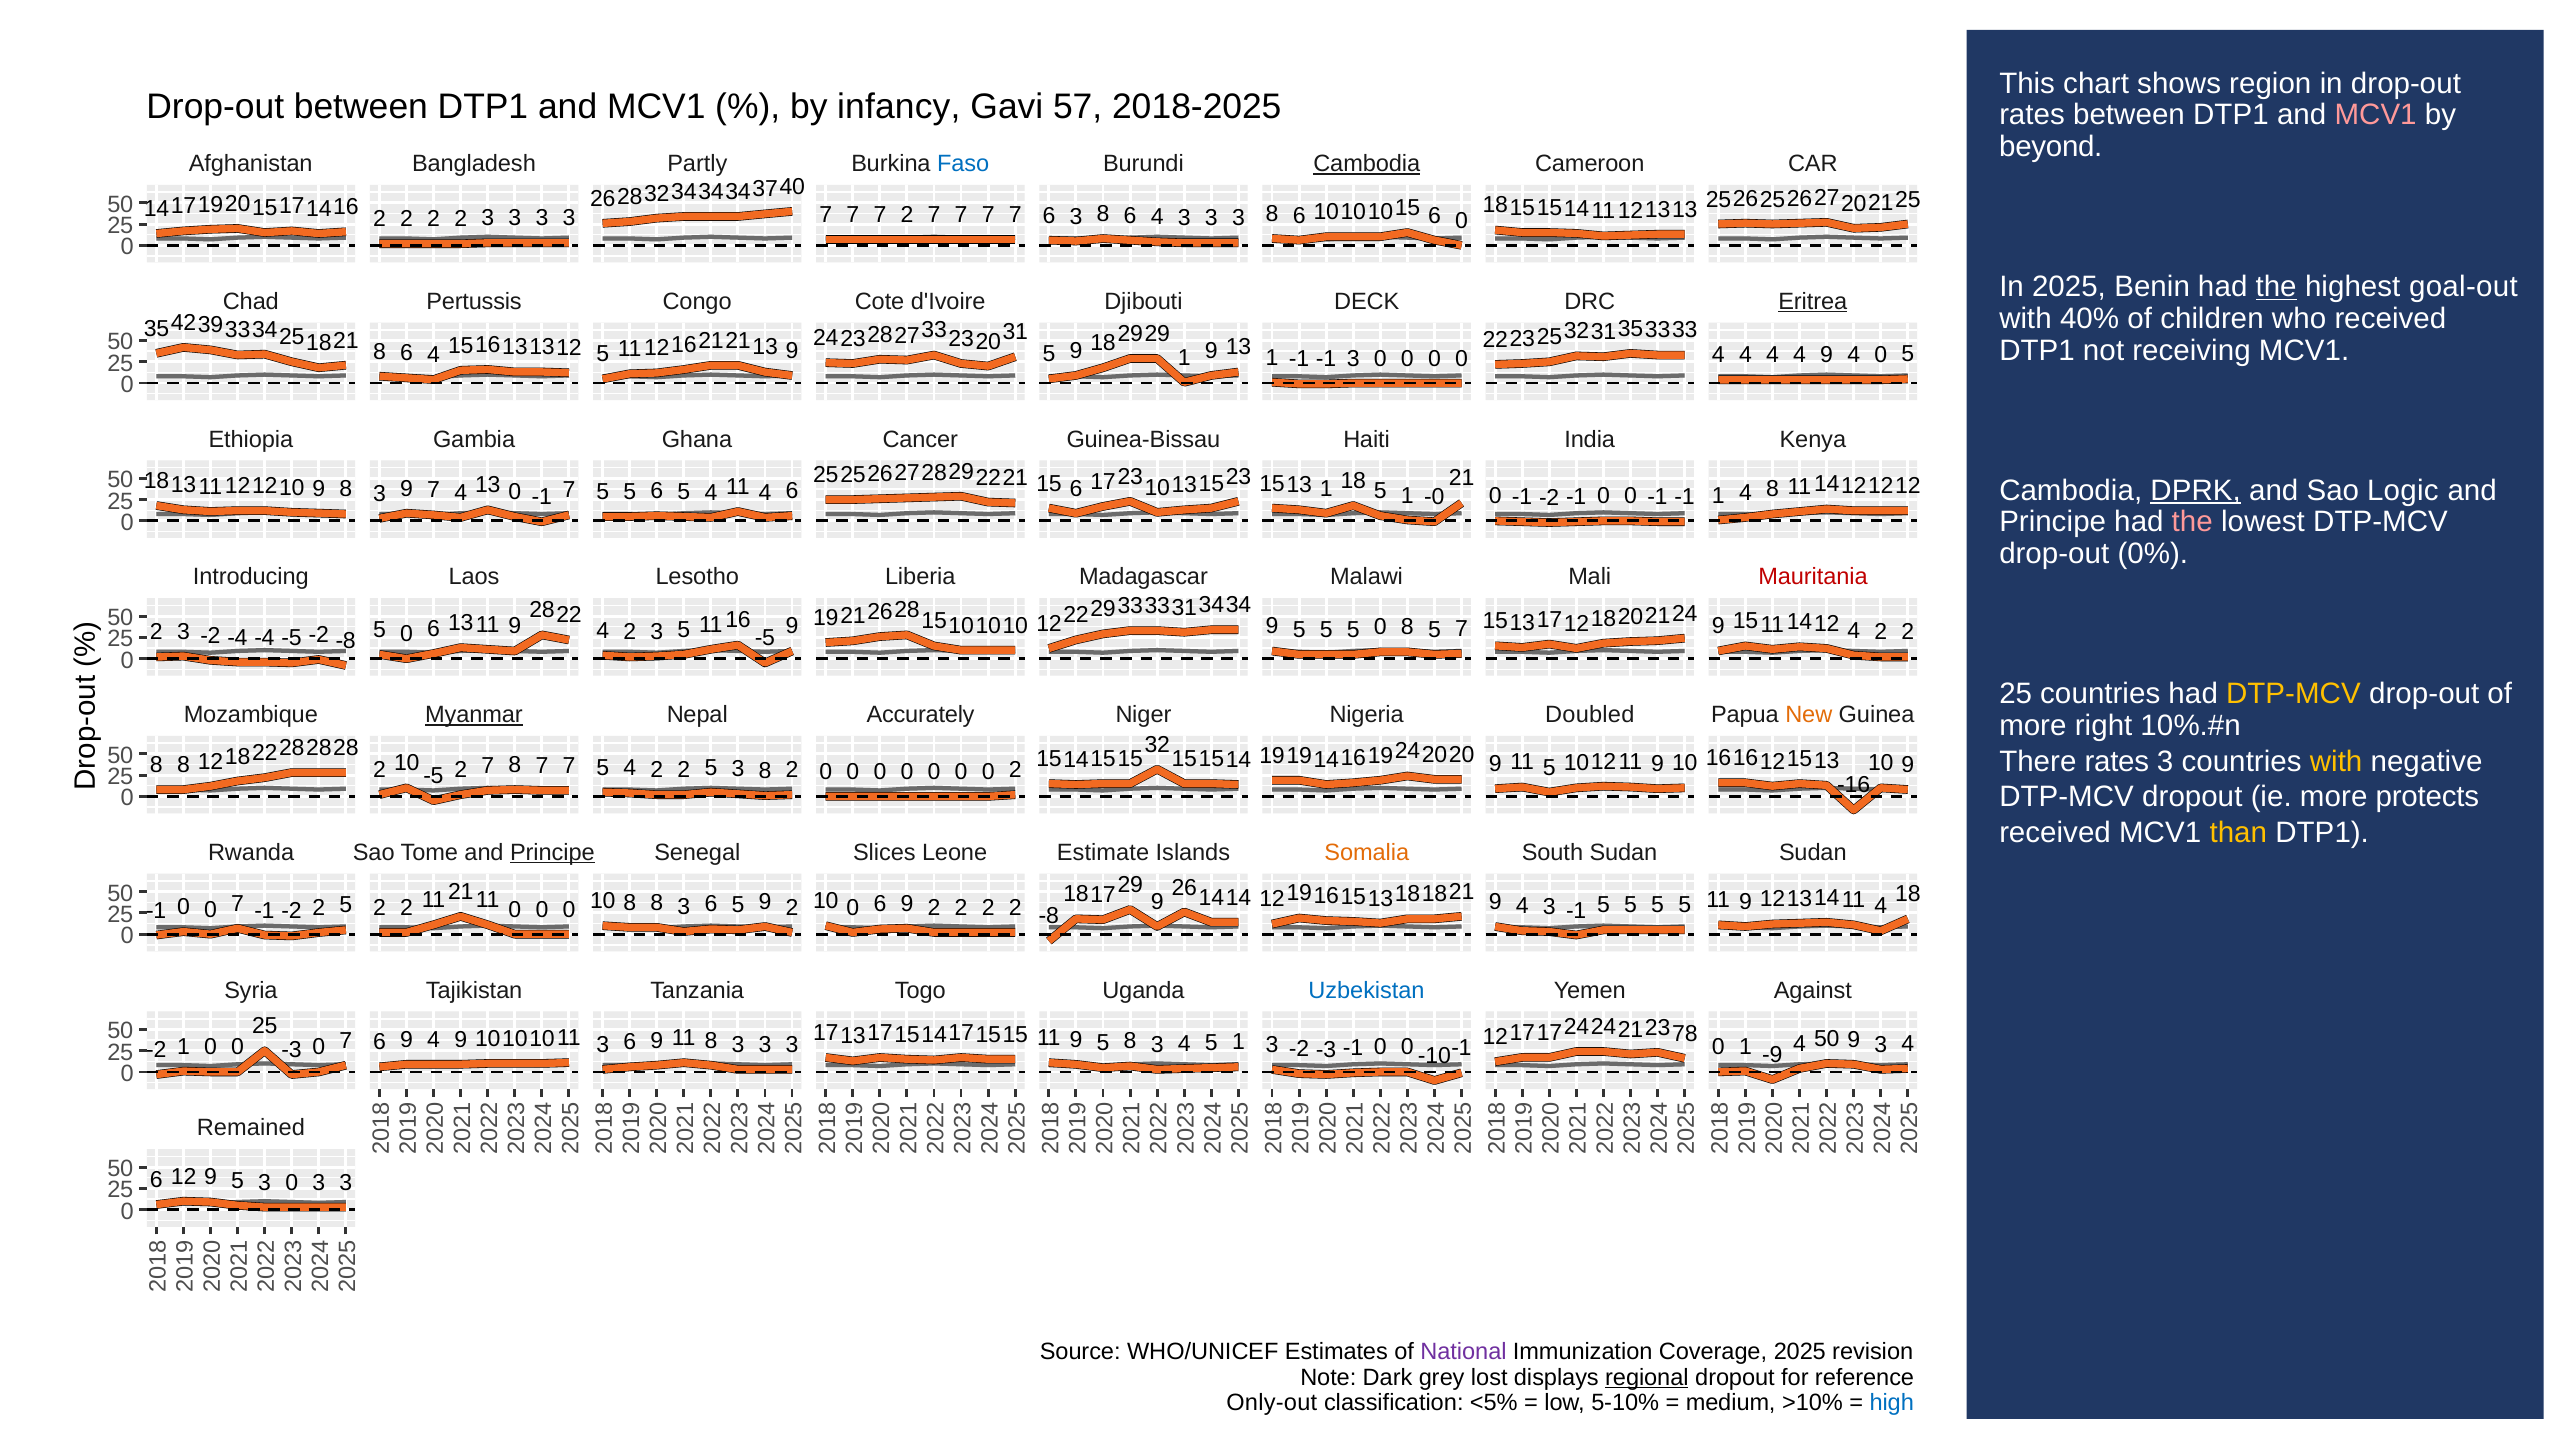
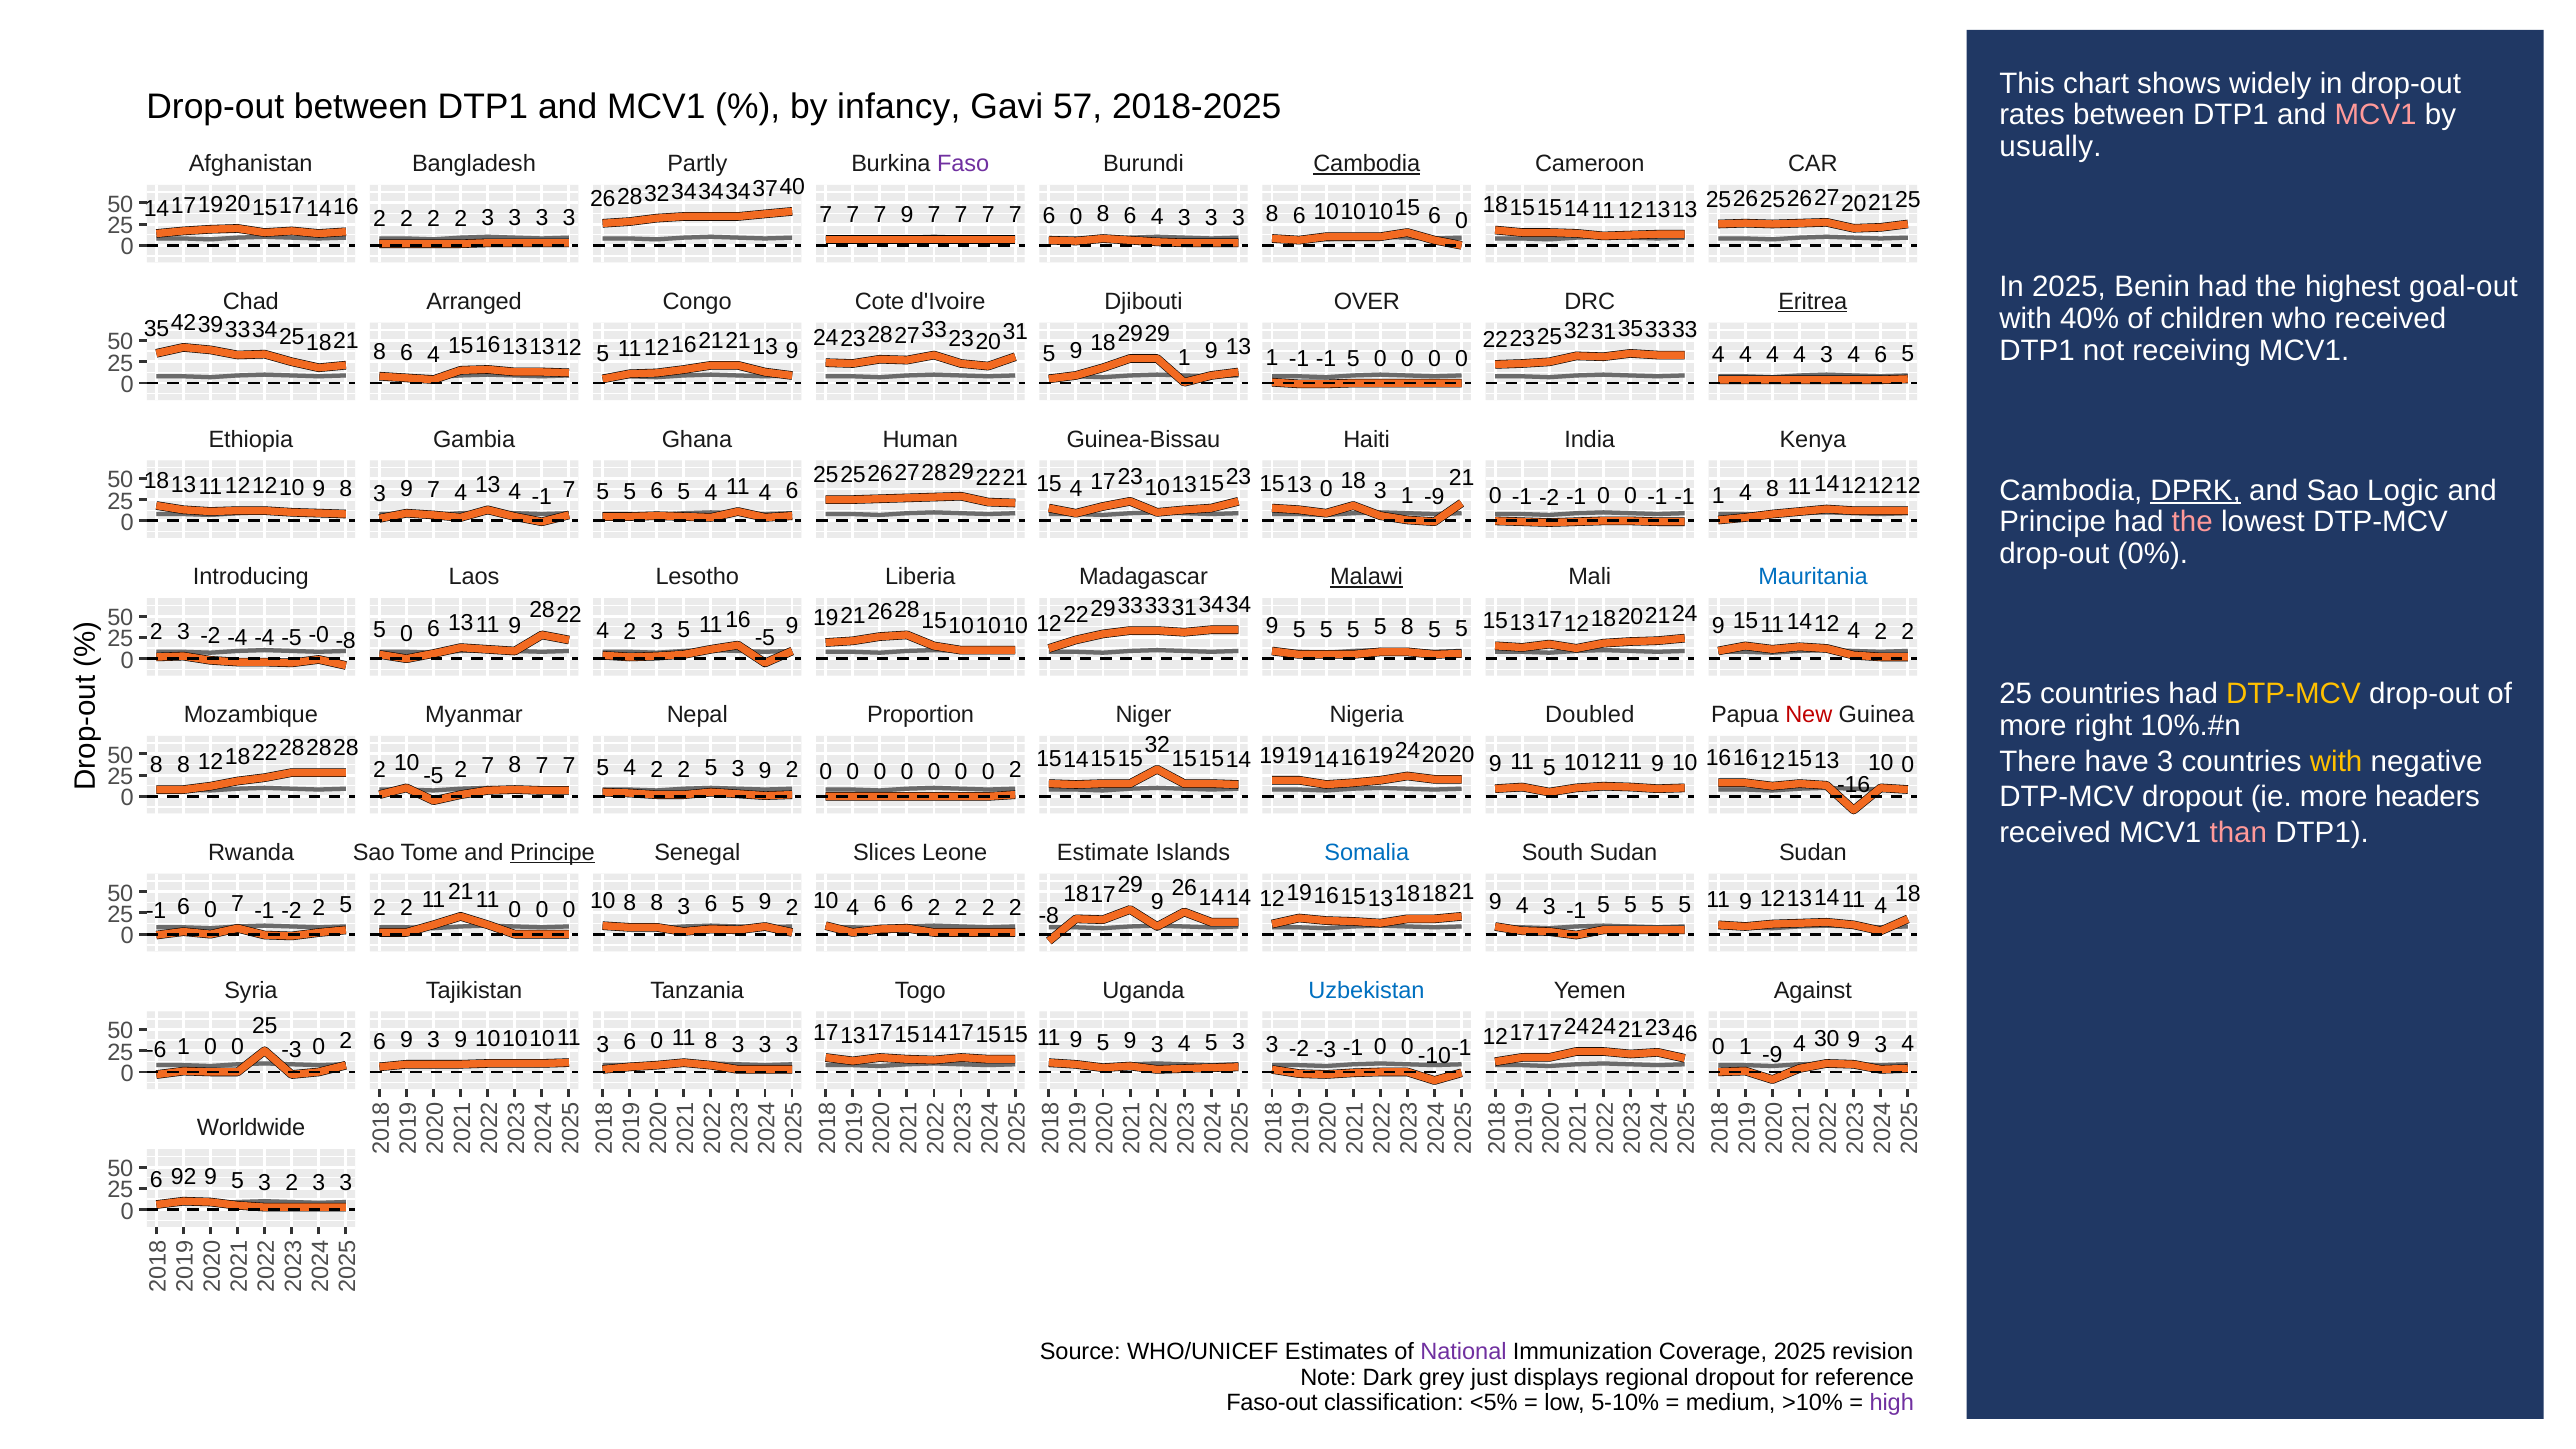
region: region -> widely (2270, 83)
beyond: beyond -> usually (2051, 147)
Faso colour: blue -> purple (963, 164)
7 7 7 2: 2 -> 9 (907, 215)
3: 3 -> 0 (1076, 216)
the underline: present -> none (2276, 287)
Pertussis: Pertussis -> Arranged (474, 301)
DECK: DECK -> OVER (1367, 301)
4 4 9: 9 -> 3 (1827, 355)
0: 0 -> 6 (1881, 355)
-1 -1 3: 3 -> 5 (1353, 358)
Cancer: Cancer -> Human (920, 439)
15 6: 6 -> 4 (1076, 489)
1: 1 -> 0 (1326, 489)
18 5: 5 -> 3 (1380, 491)
-0: -0 -> -9 (1434, 497)
13 0: 0 -> 4 (515, 492)
Malawi underline: none -> present (1366, 577)
Mauritania colour: red -> blue (1813, 577)
0: 0 -> 5 (1380, 627)
8 5 7: 7 -> 5 (1462, 629)
-5 -2: -2 -> -0 (319, 635)
Myanmar underline: present -> none (474, 715)
Accurately: Accurately -> Proportion (921, 715)
New colour: orange -> red (1809, 715)
There rates: rates -> have (2117, 762)
9: 9 -> 0 (1908, 765)
5 3 8: 8 -> 9 (765, 771)
protects: protects -> headers (2427, 797)
than colour: yellow -> pink (2238, 832)
Somalia colour: orange -> blue (1367, 853)
10 0: 0 -> 4 (853, 908)
9: 9 -> 6 (907, 904)
0: 0 -> 6 (183, 907)
78: 78 -> 46 (1685, 1034)
9 5 8: 8 -> 9 (1130, 1041)
4 5 1: 1 -> 3 (1238, 1042)
6 9 4: 4 -> 3 (434, 1040)
3 6 9: 9 -> 0 (657, 1040)
4 50: 50 -> 30 (1827, 1039)
-2: -2 -> -6 (156, 1050)
-3 0 7: 7 -> 2 (346, 1040)
Remained: Remained -> Worldwide (251, 1128)
6 12: 12 -> 92 (184, 1177)
5 3 0: 0 -> 2 (292, 1182)
lost: lost -> just (1489, 1378)
regional underline: present -> none (1647, 1378)
Only-out: Only-out -> Faso-out (1272, 1403)
high colour: blue -> purple (1892, 1403)
